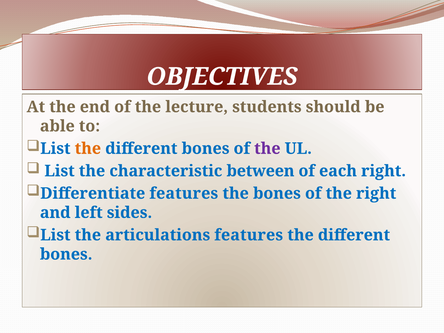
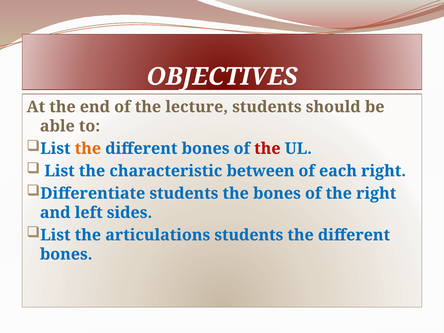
the colour: purple -> red (267, 149)
Differentiate features: features -> students (184, 193)
articulations features: features -> students (249, 235)
